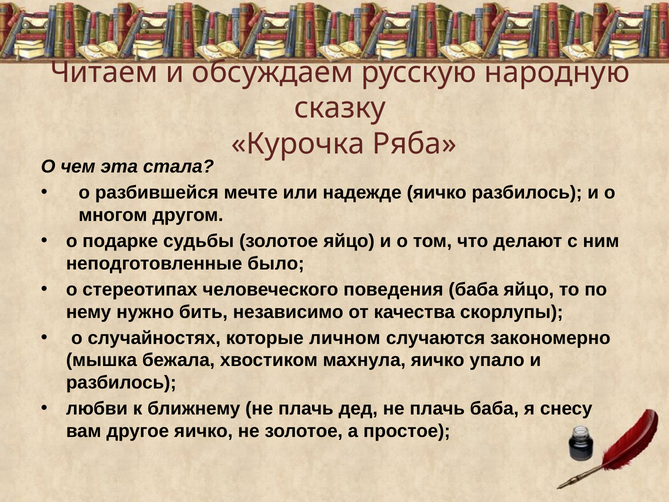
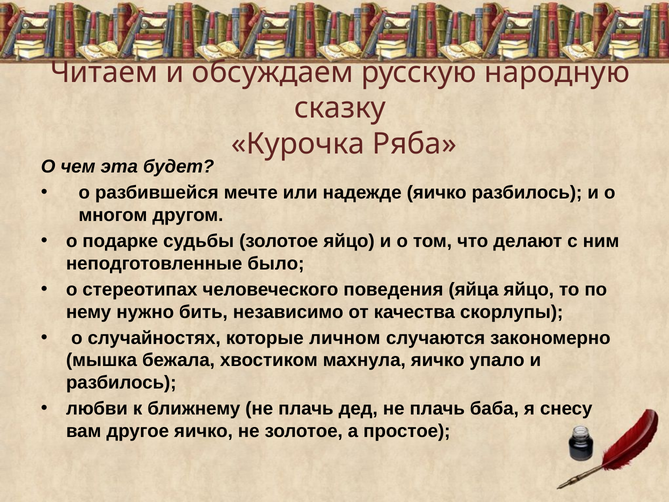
стала: стала -> будет (179, 167)
поведения баба: баба -> яйца (474, 289)
